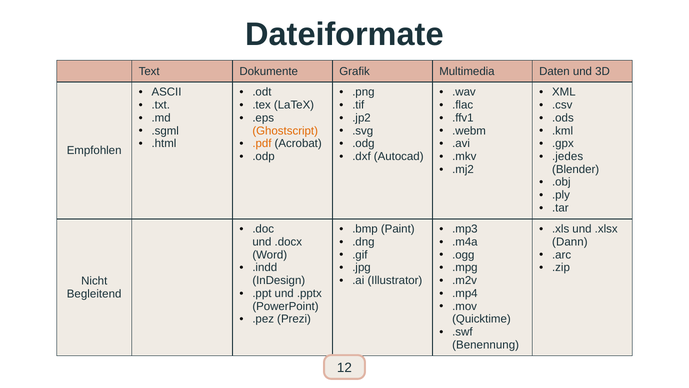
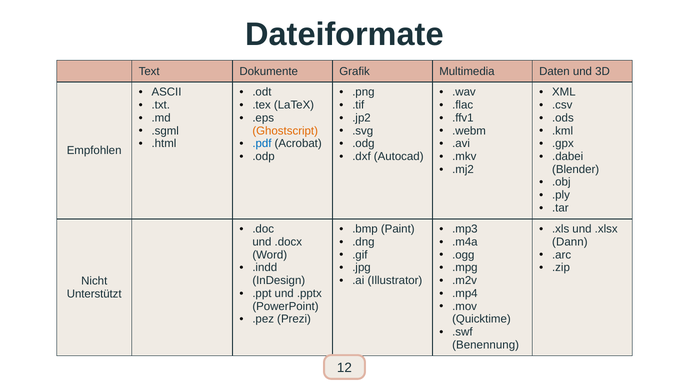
.pdf colour: orange -> blue (262, 143)
.jedes: .jedes -> .dabei (568, 156)
Begleitend: Begleitend -> Unterstützt (94, 294)
